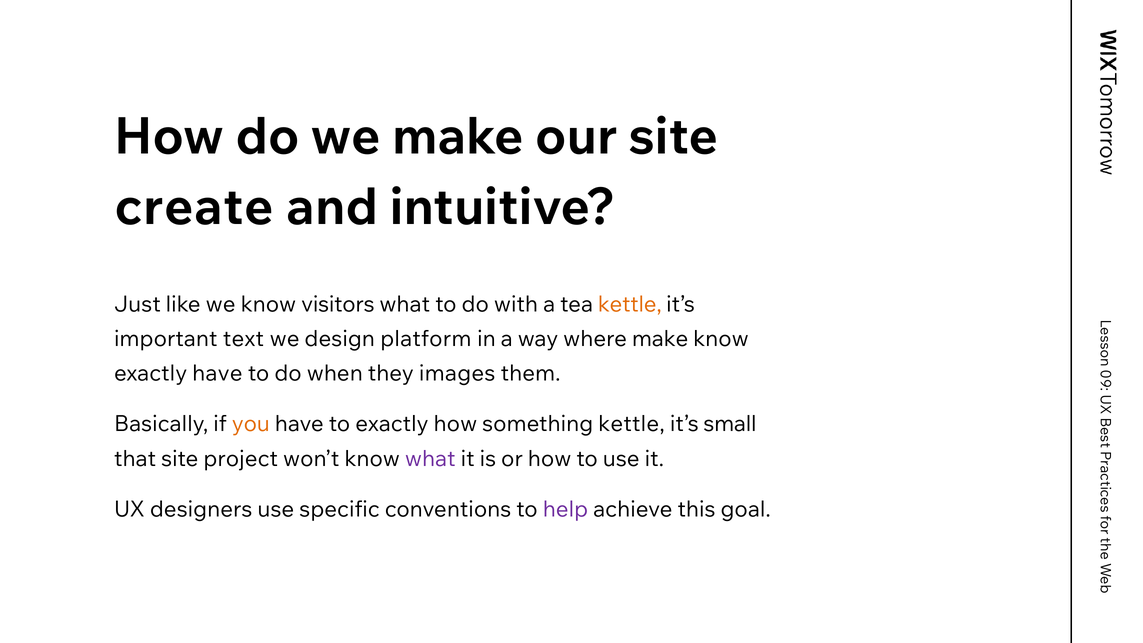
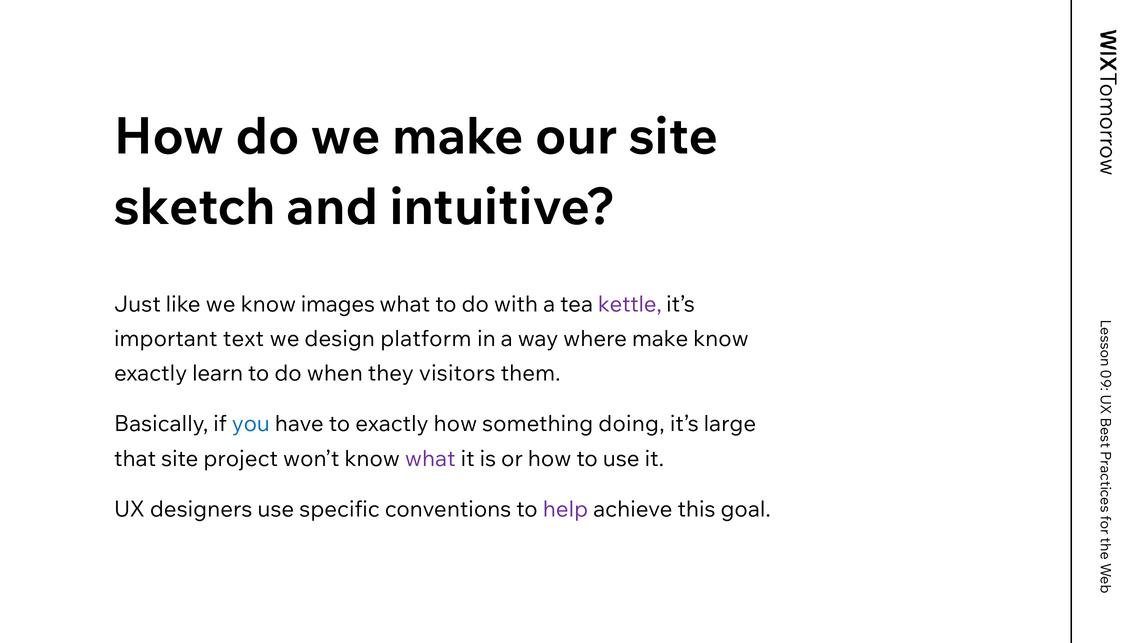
create: create -> sketch (195, 207)
visitors: visitors -> images (338, 304)
kettle colour: orange -> purple (630, 304)
exactly have: have -> learn (218, 374)
images: images -> visitors (457, 374)
you colour: orange -> blue (251, 424)
something kettle: kettle -> doing (631, 424)
small: small -> large (730, 424)
